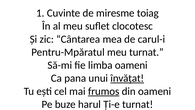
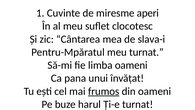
toiag: toiag -> aperi (148, 13)
carul-i: carul-i -> slava-i (151, 39)
învățat underline: present -> none (127, 78)
